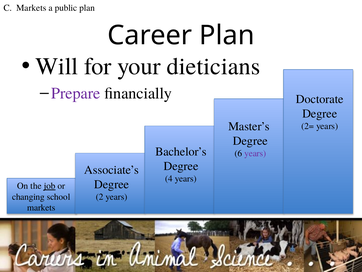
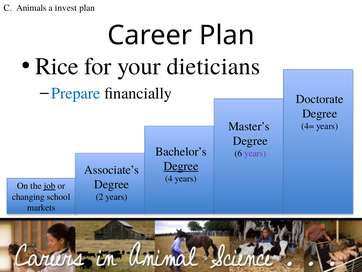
C Markets: Markets -> Animals (31, 8)
public: public -> invest (66, 8)
Will: Will -> Rice (57, 66)
Prepare colour: purple -> blue (76, 93)
2=: 2= -> 4= (308, 126)
Degree underline: none -> present (181, 166)
